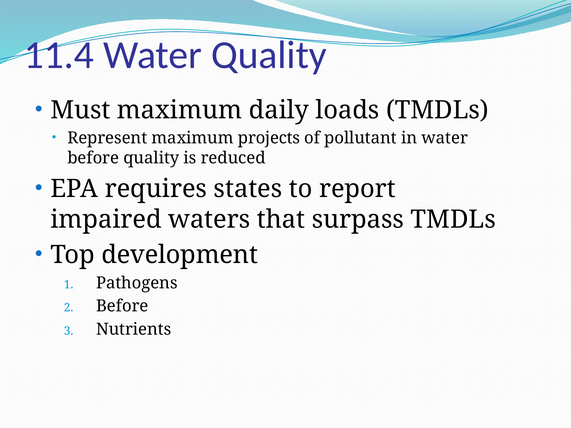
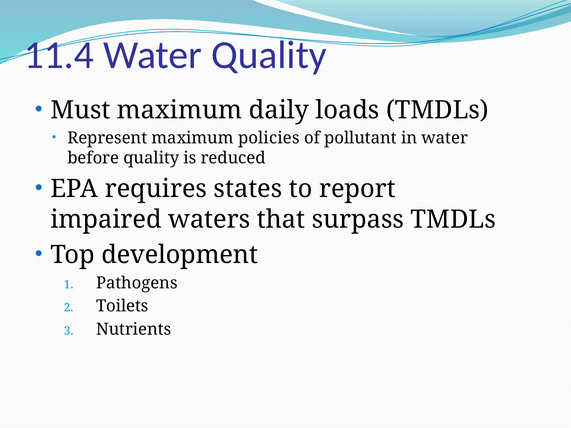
projects: projects -> policies (269, 138)
Before: Before -> Toilets (122, 306)
